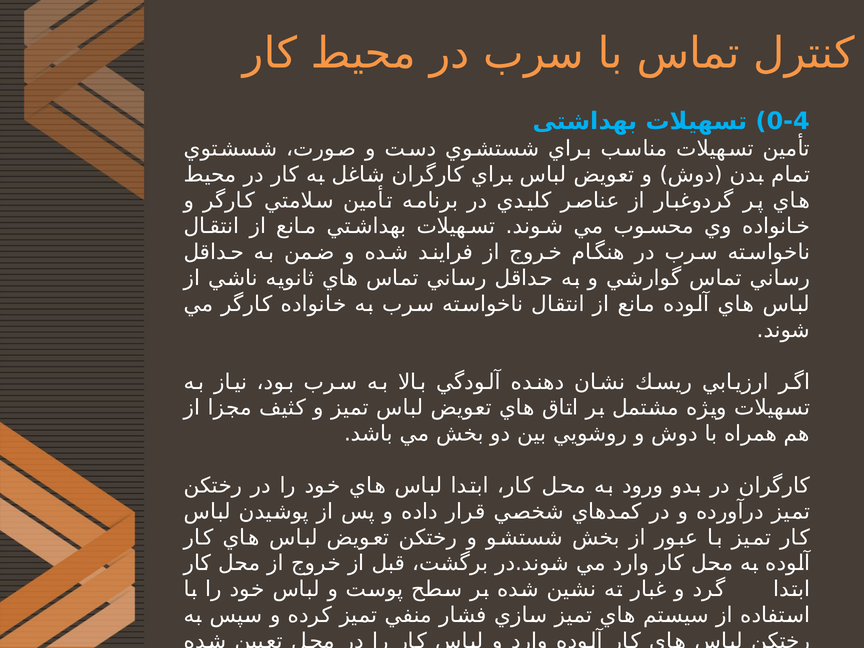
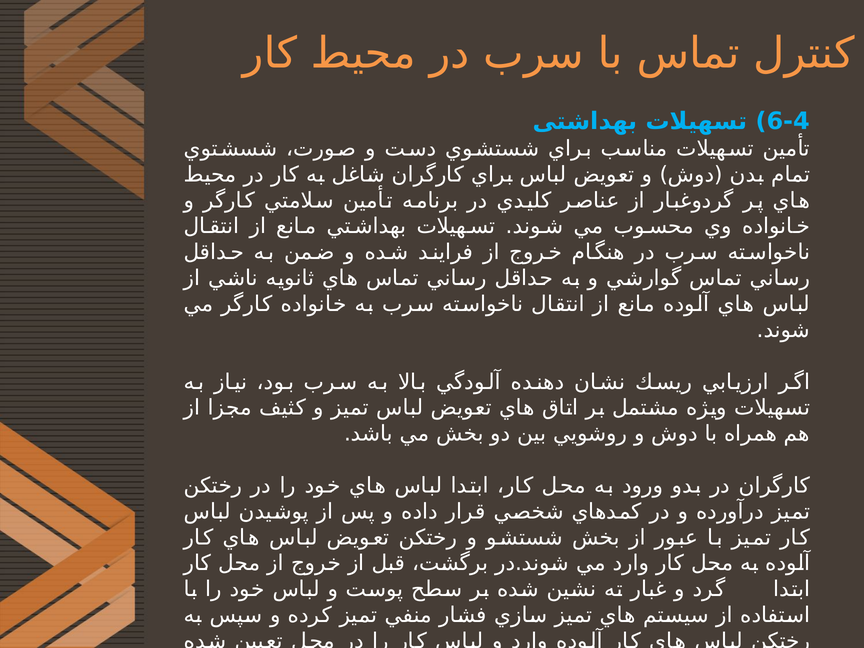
0-4: 0-4 -> 6-4 (788, 121)
